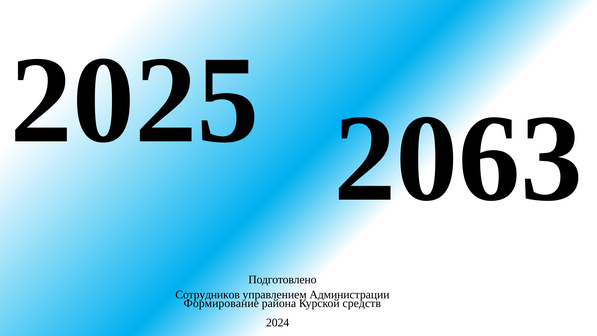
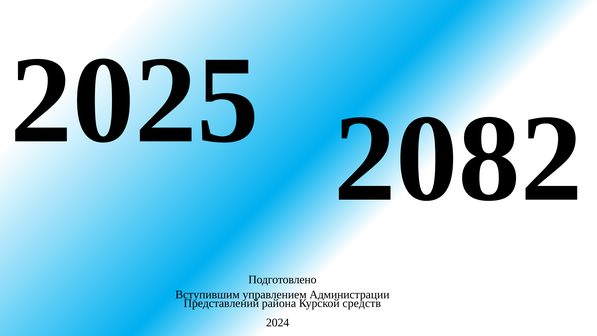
2063: 2063 -> 2082 (458, 159)
Сотрудников: Сотрудников -> Вступившим (208, 294)
Формирование: Формирование -> Представлений (221, 303)
